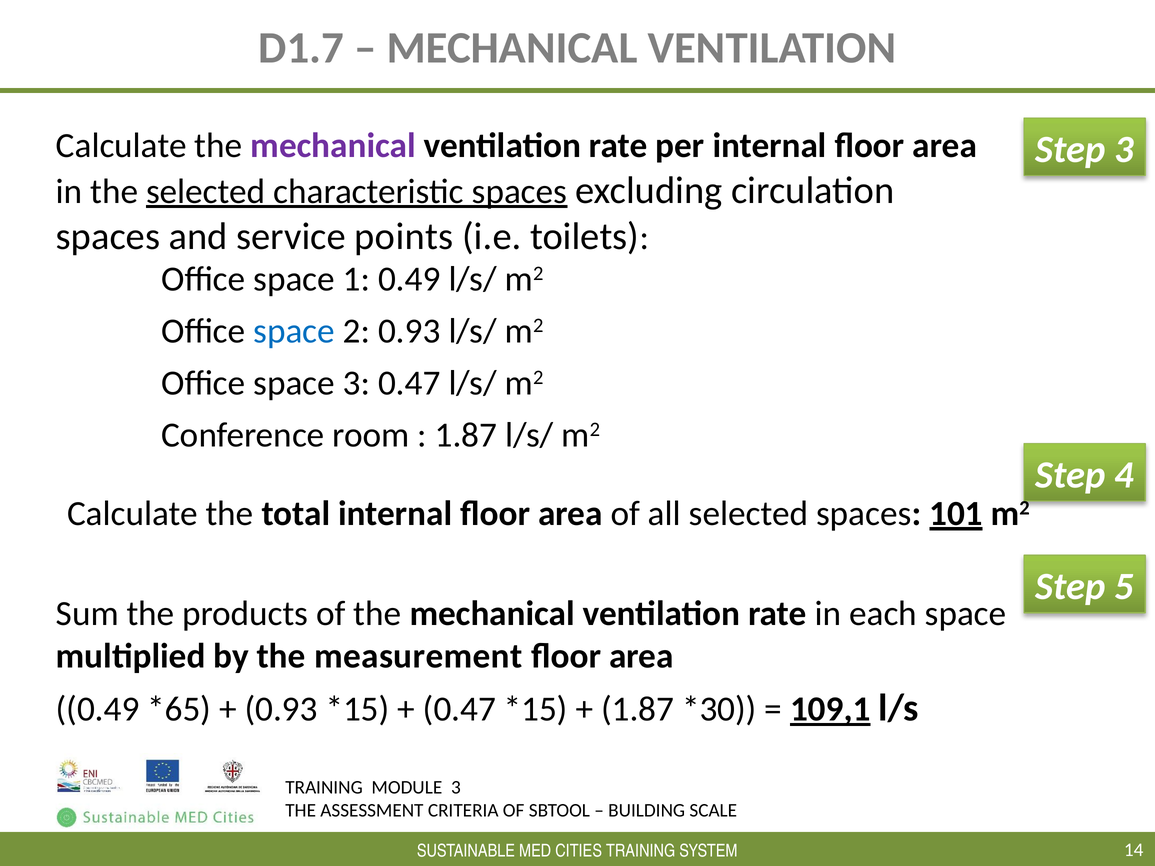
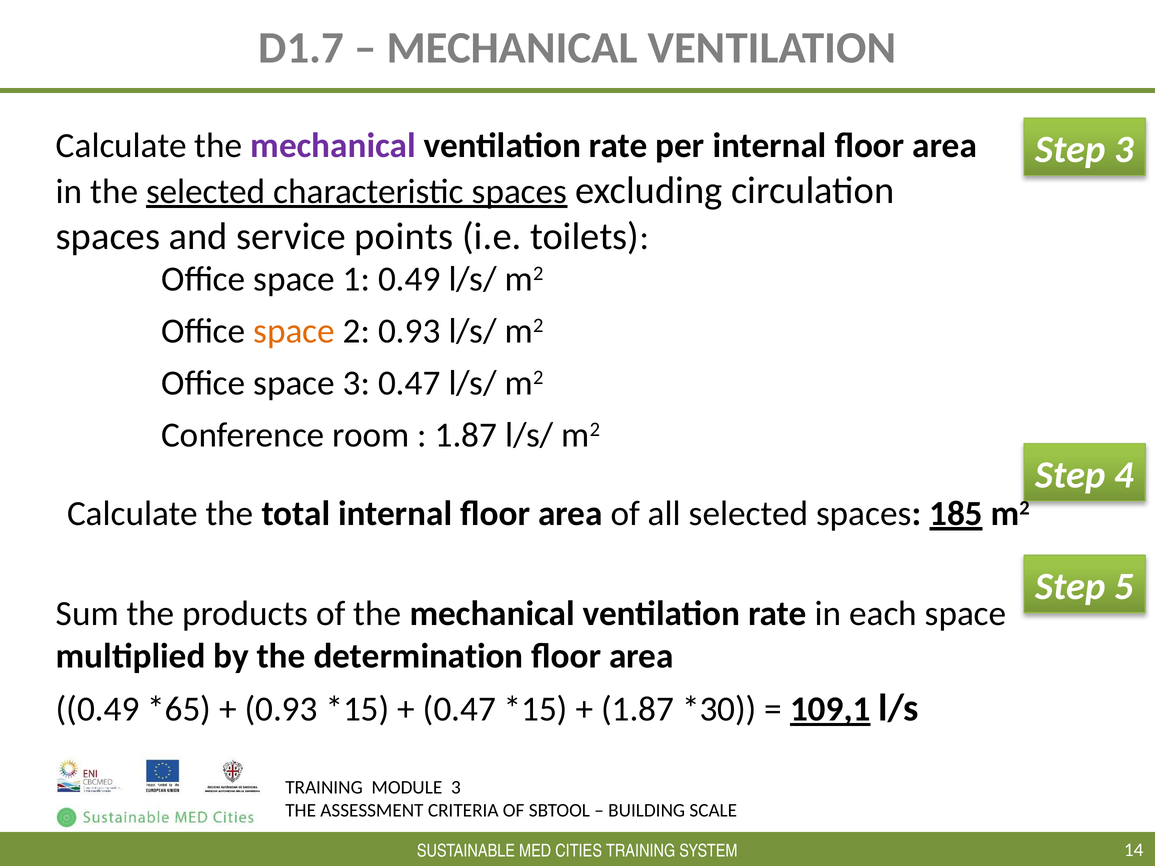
space colour: blue -> orange (294, 331)
101: 101 -> 185 (956, 514)
measurement: measurement -> determination (418, 656)
